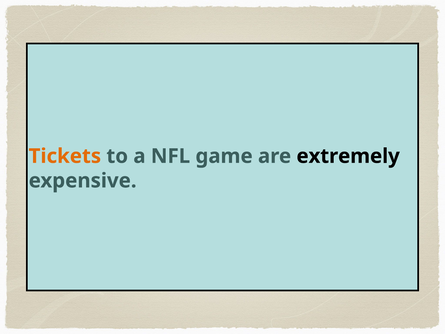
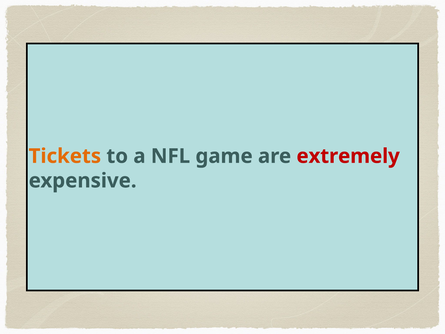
extremely colour: black -> red (348, 156)
